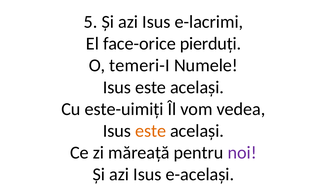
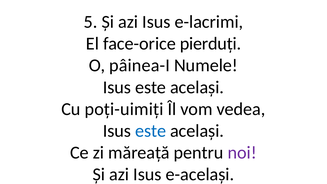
temeri-I: temeri-I -> pâinea-I (140, 65)
este-uimiți: este-uimiți -> poți-uimiți (124, 109)
este colour: orange -> blue (151, 131)
